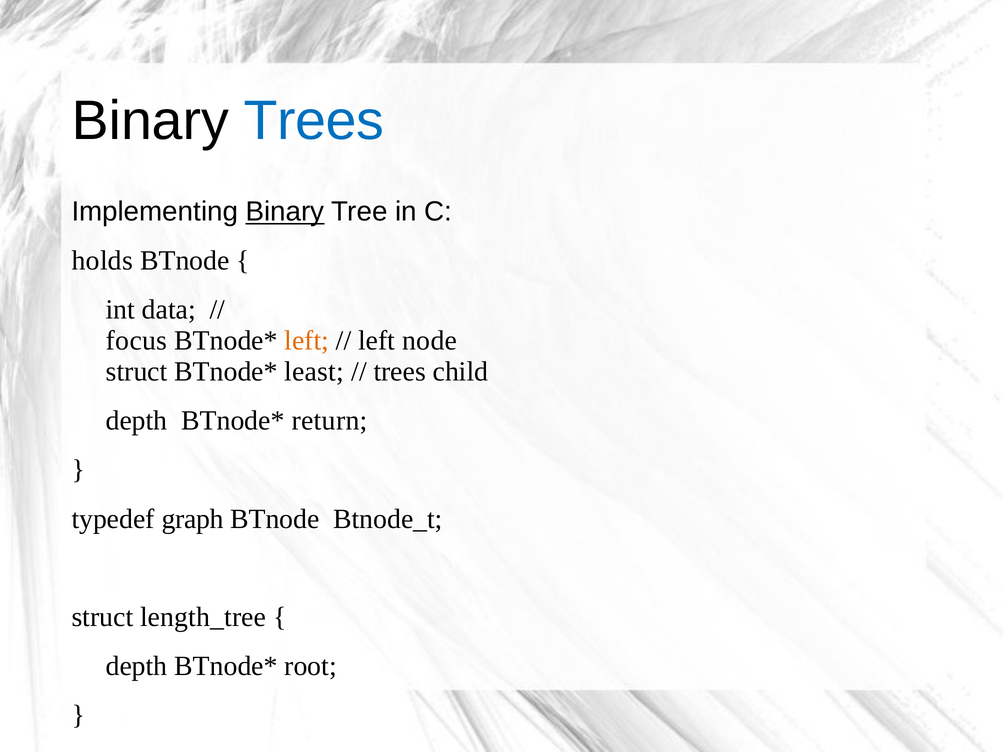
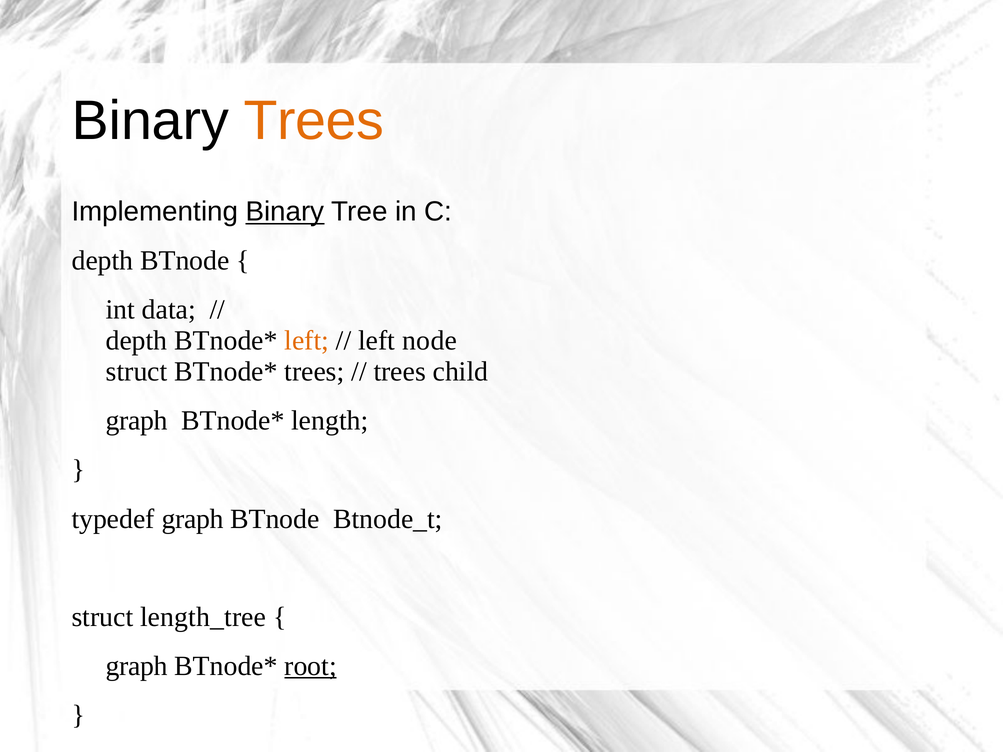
Trees colour: blue -> orange (314, 121)
holds: holds -> depth (102, 261)
focus: focus -> depth (137, 341)
least: least -> trees (314, 372)
depth: depth -> graph (137, 421)
return: return -> length (330, 421)
depth: depth -> graph (137, 666)
root underline: none -> present (311, 666)
